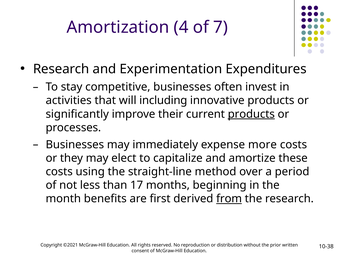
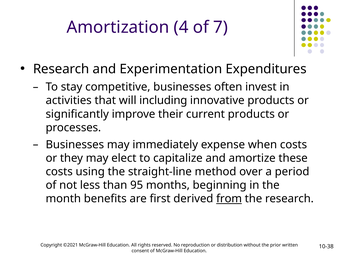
products underline: present -> none (251, 114)
more: more -> when (263, 144)
17: 17 -> 95 (137, 185)
